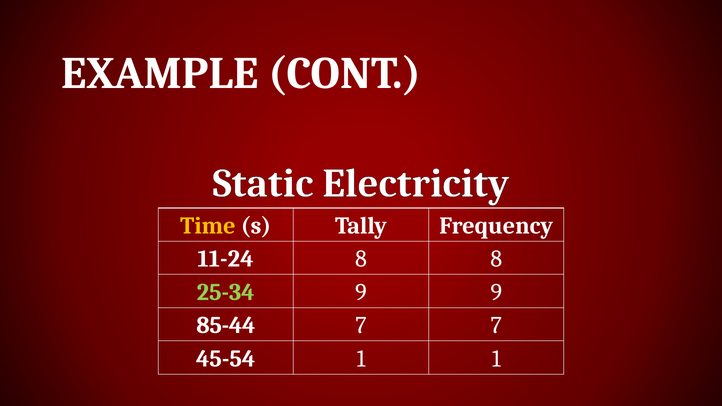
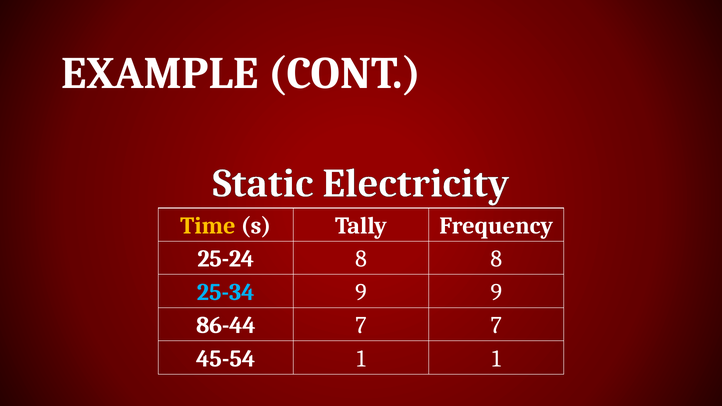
11-24: 11-24 -> 25-24 (226, 259)
25-34 colour: light green -> light blue (226, 292)
85-44: 85-44 -> 86-44 (226, 326)
